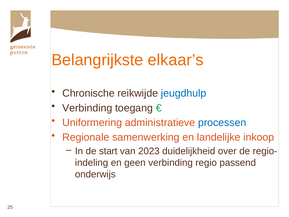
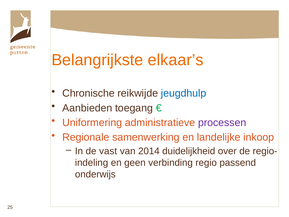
Verbinding: Verbinding -> Aanbieden (87, 108)
processen colour: blue -> purple (222, 122)
start: start -> vast (108, 151)
2023: 2023 -> 2014 (149, 151)
